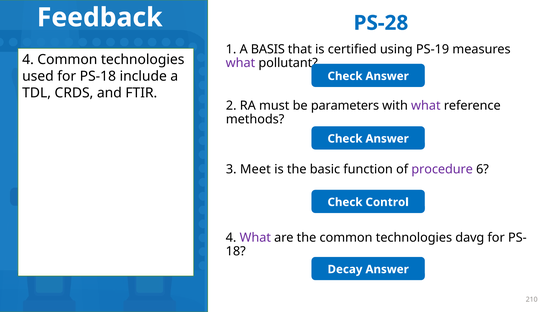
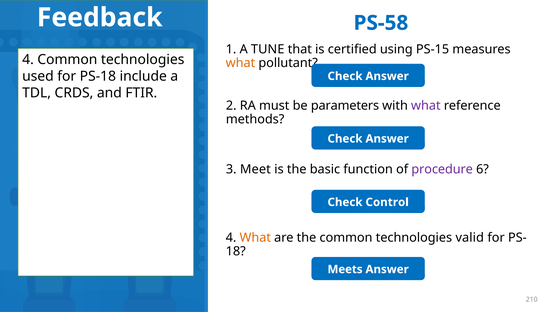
PS-28: PS-28 -> PS-58 (381, 23)
A BASIS: BASIS -> TUNE (268, 49)
PS-19: PS-19 -> PS-15 (433, 49)
what colour: purple -> orange (240, 63)
What colour: purple -> orange (255, 237)
davg: davg -> valid (470, 237)
Decay: Decay -> Meets (345, 269)
